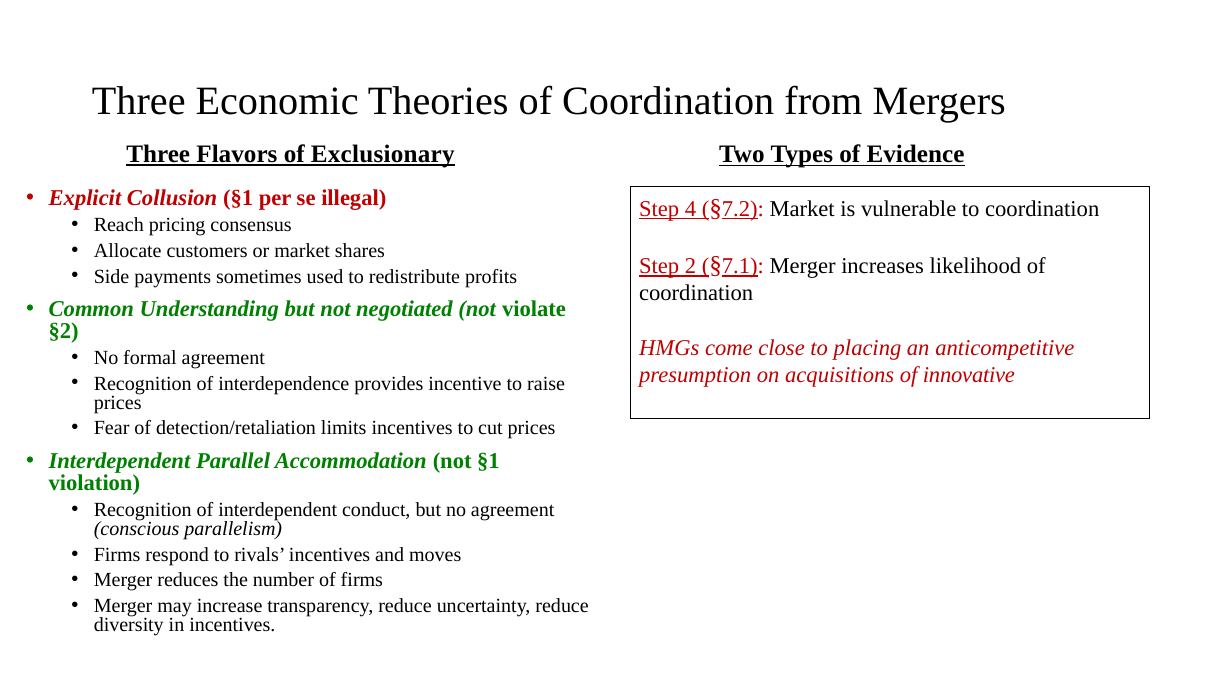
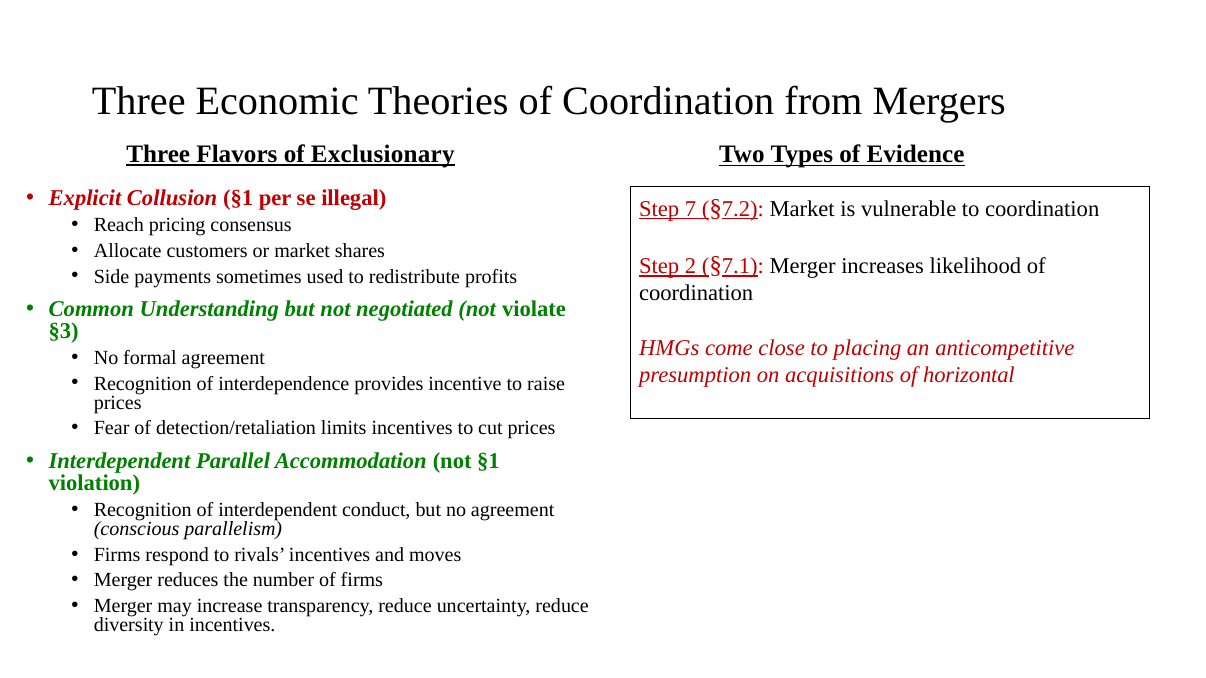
4: 4 -> 7 (691, 209)
§2: §2 -> §3 (64, 331)
innovative: innovative -> horizontal (969, 375)
